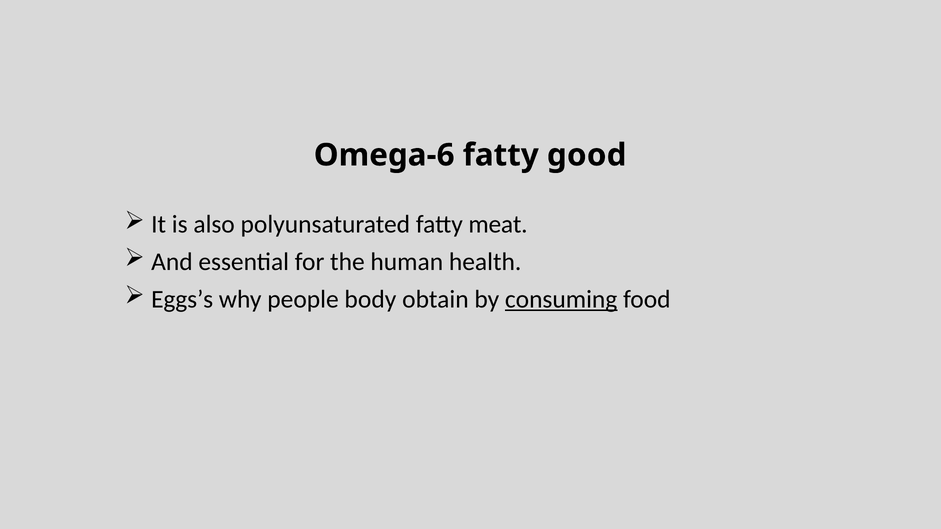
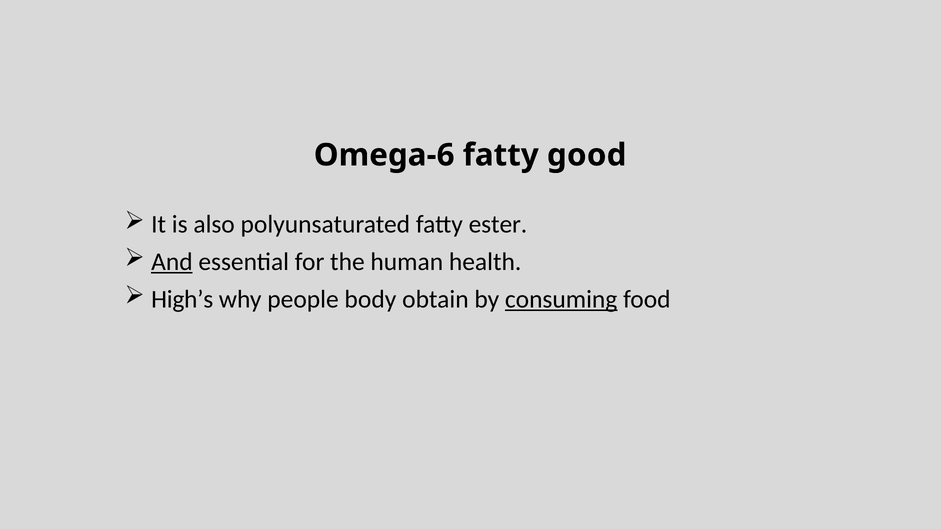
meat: meat -> ester (498, 225)
And underline: none -> present (172, 262)
Eggs’s: Eggs’s -> High’s (182, 299)
